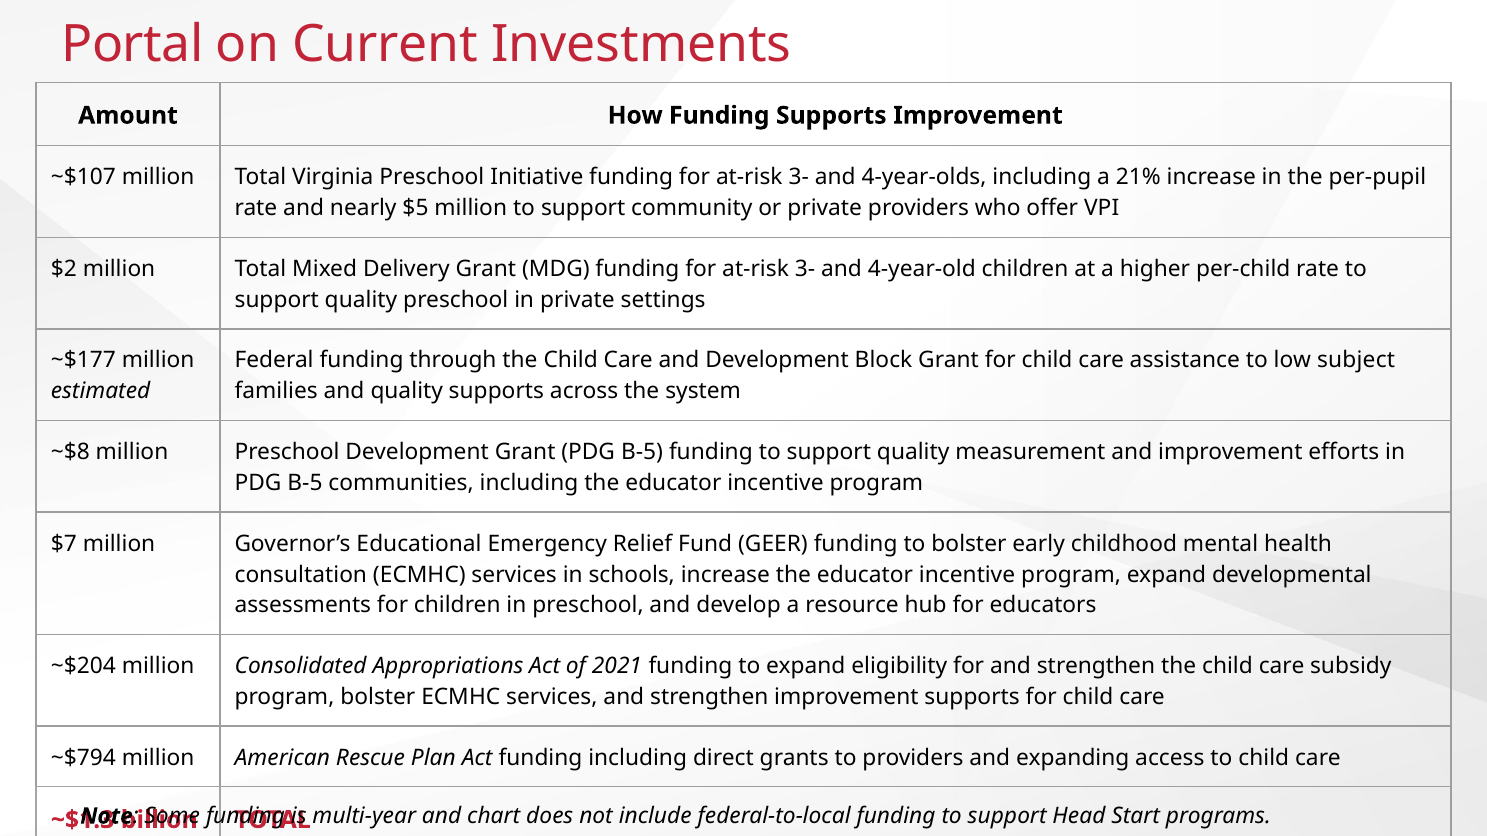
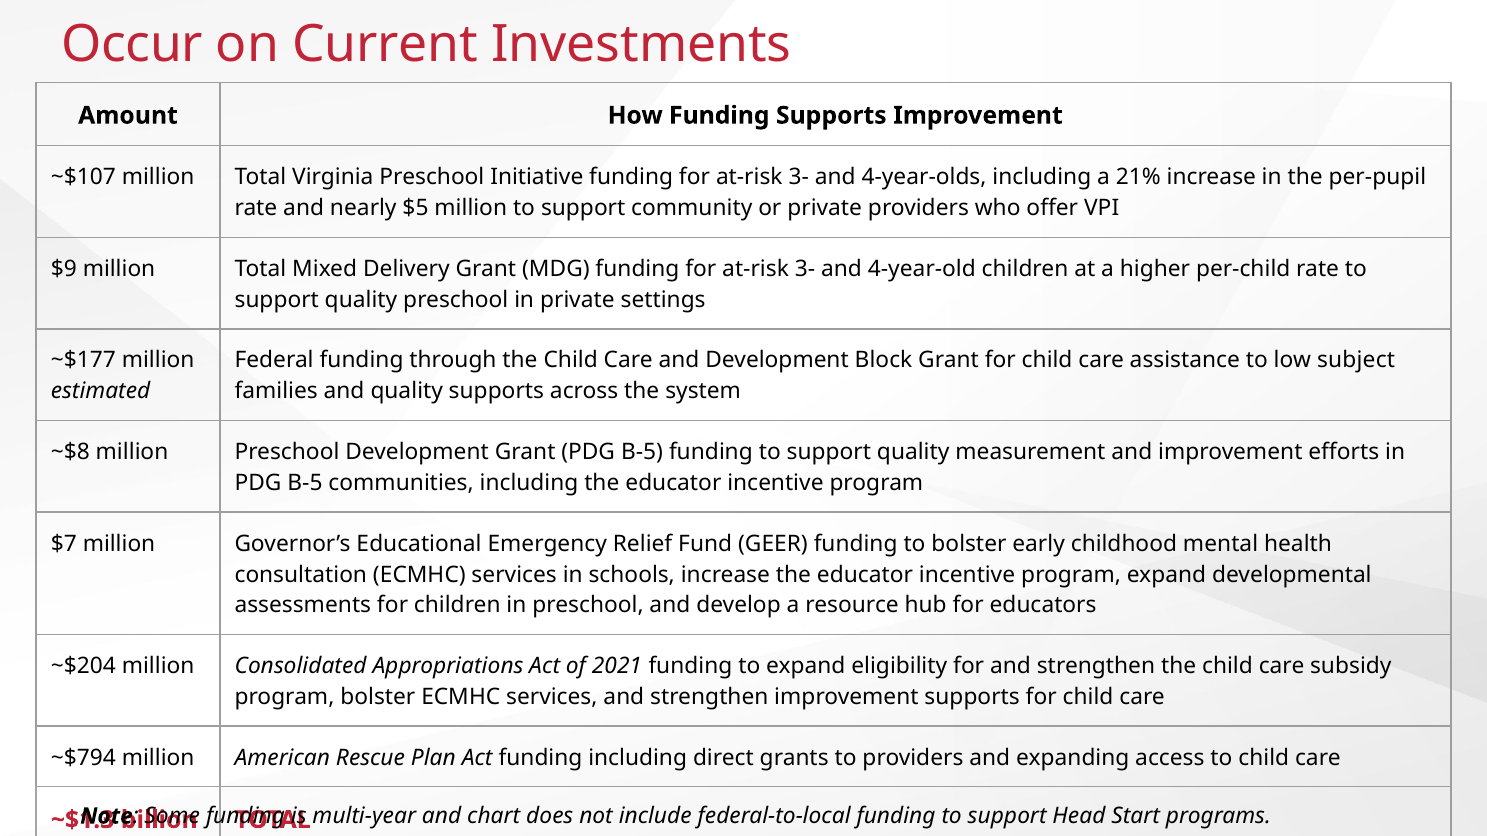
Portal: Portal -> Occur (132, 44)
$2: $2 -> $9 (64, 269)
